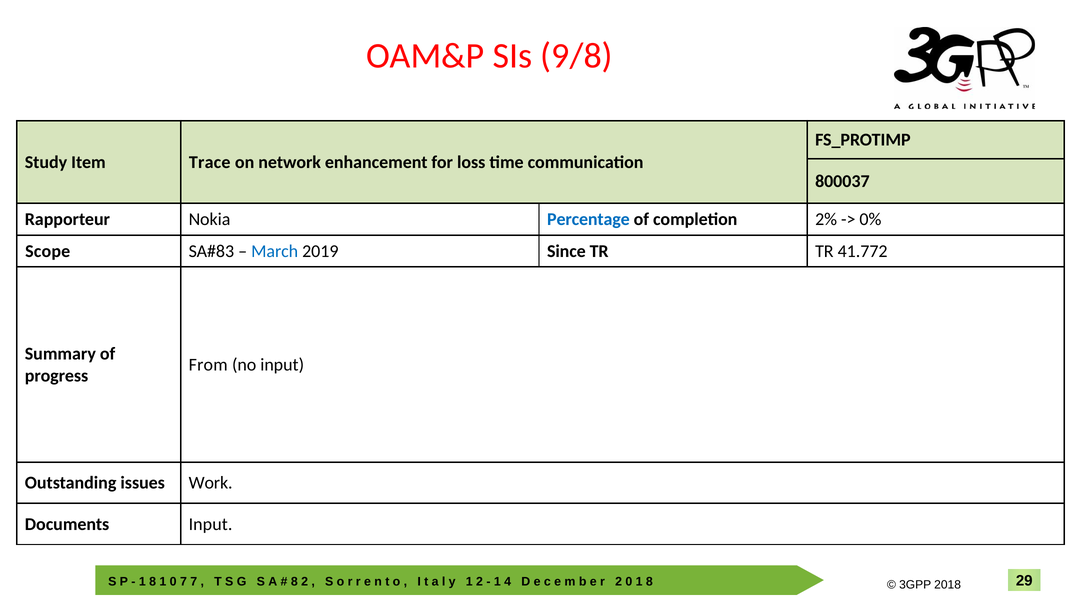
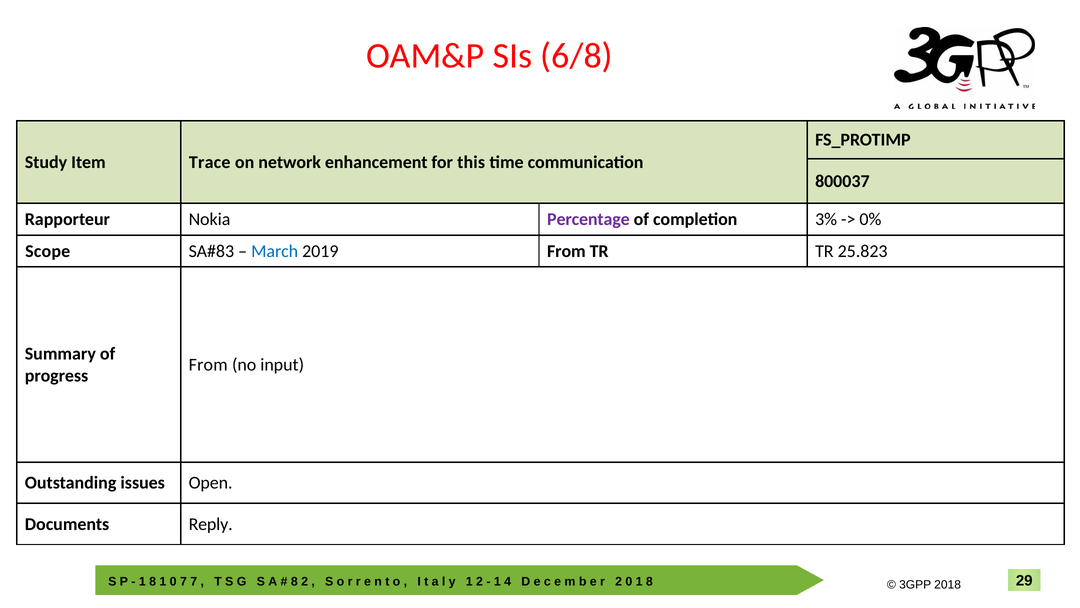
9/8: 9/8 -> 6/8 (577, 56)
loss: loss -> this (471, 162)
Percentage colour: blue -> purple (588, 219)
2%: 2% -> 3% (826, 219)
2019 Since: Since -> From (566, 251)
41.772: 41.772 -> 25.823 (863, 251)
Work: Work -> Open (211, 482)
Documents Input: Input -> Reply (211, 524)
